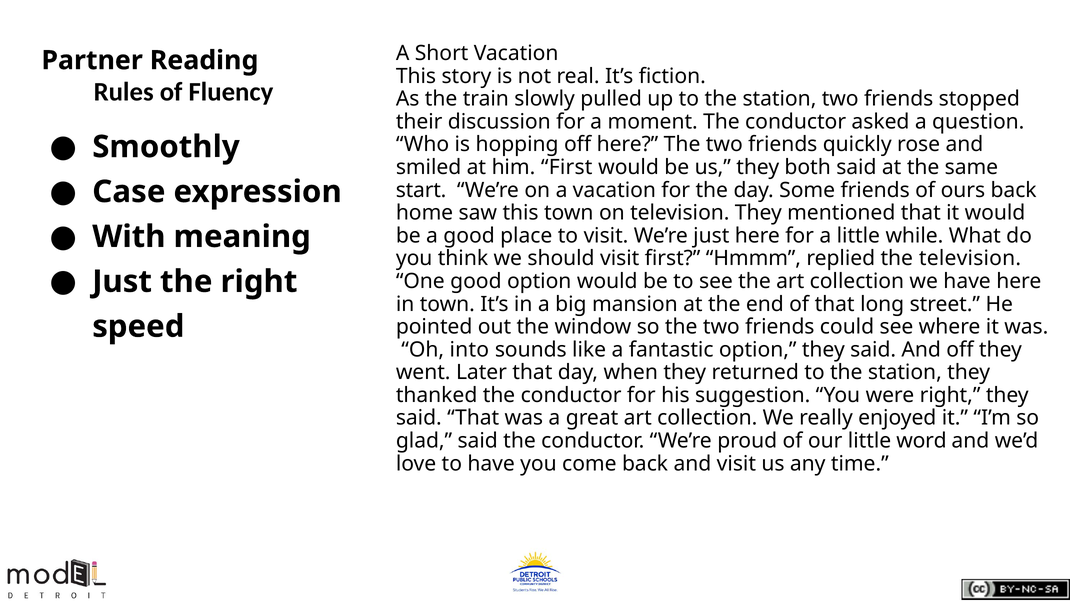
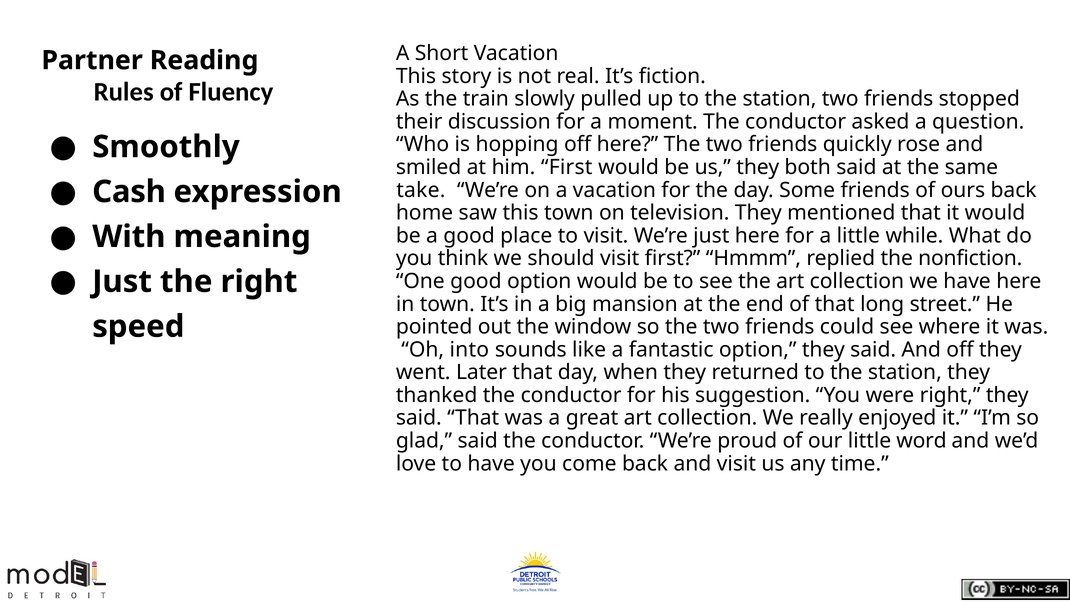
Case: Case -> Cash (129, 192)
start: start -> take (421, 190)
the television: television -> nonfiction (970, 258)
